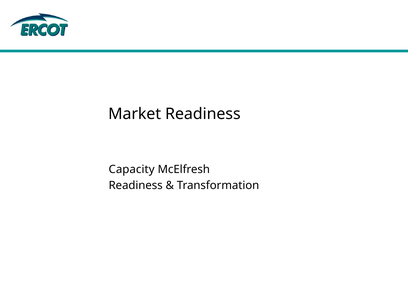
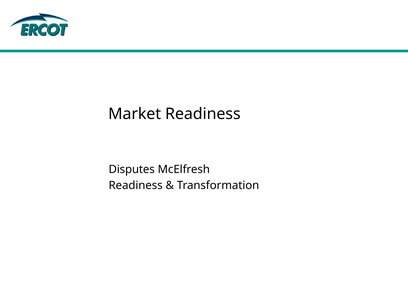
Capacity: Capacity -> Disputes (132, 169)
